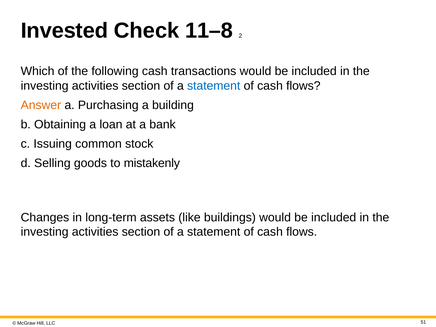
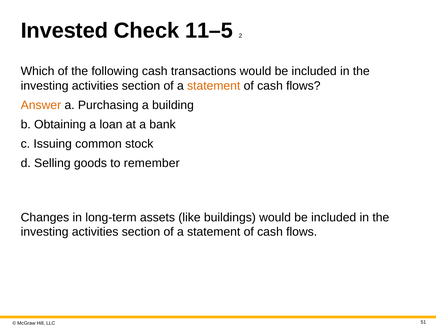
11–8: 11–8 -> 11–5 (209, 31)
statement colour: blue -> orange (214, 86)
mistakenly: mistakenly -> remember (152, 163)
